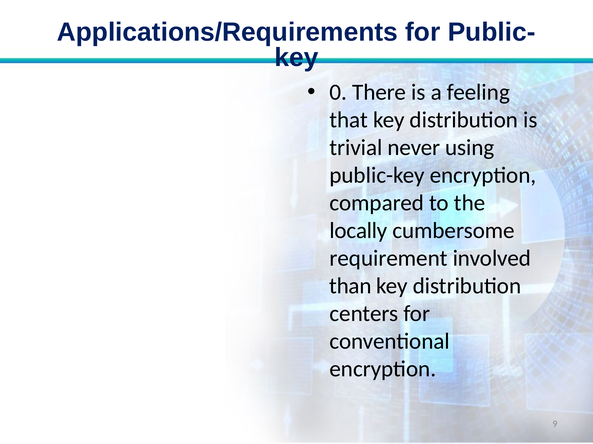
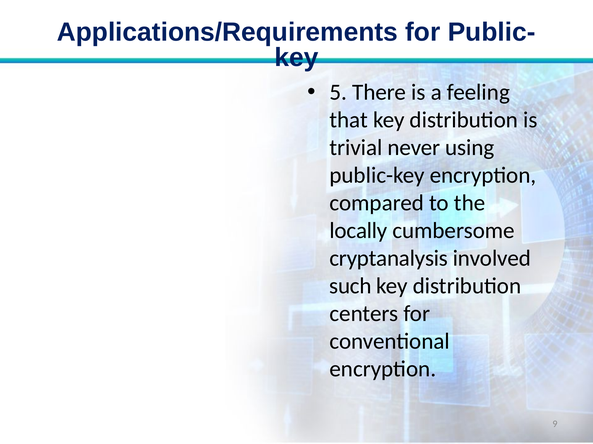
0: 0 -> 5 (338, 92)
requirement: requirement -> cryptanalysis (389, 259)
than: than -> such (350, 286)
